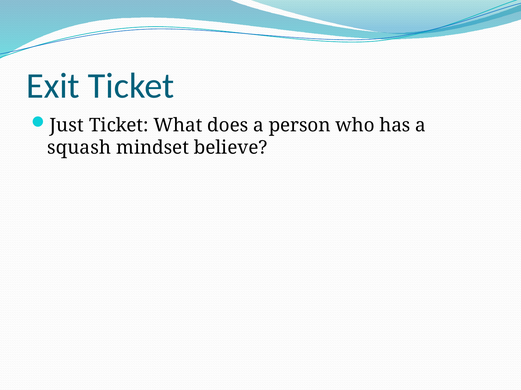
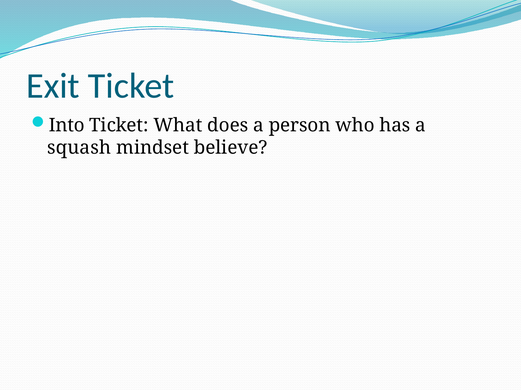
Just: Just -> Into (67, 125)
